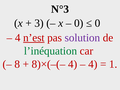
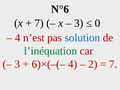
N°3: N°3 -> N°6 (60, 9)
3: 3 -> 7 (39, 23)
0: 0 -> 3 (79, 23)
n’est underline: present -> none (34, 38)
solution colour: purple -> blue (82, 38)
8: 8 -> 3 (17, 64)
8)×(–(–: 8)×(–(– -> 6)×(–(– (49, 64)
4: 4 -> 2 (93, 64)
1: 1 -> 7 (113, 64)
